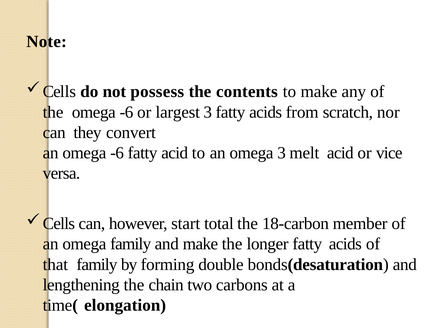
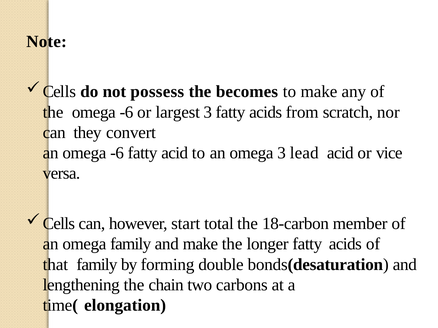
contents: contents -> becomes (247, 92)
melt: melt -> lead (304, 153)
